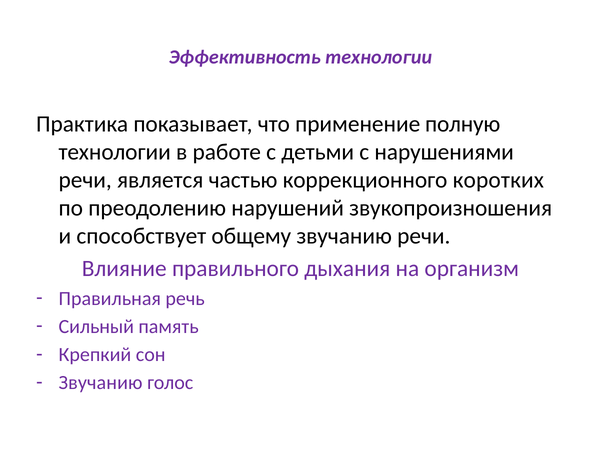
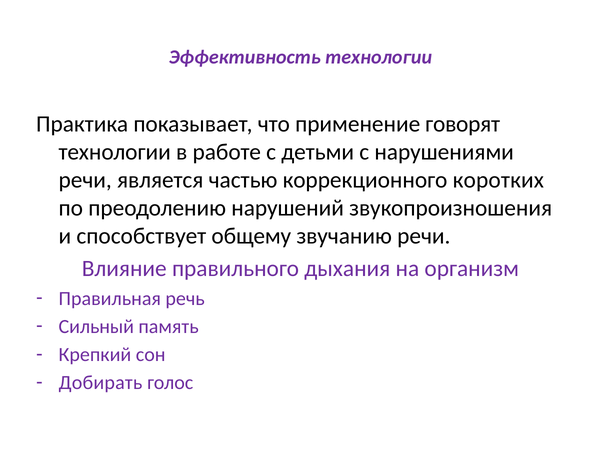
полную: полную -> говорят (463, 124)
Звучанию: Звучанию -> Добирать (101, 382)
